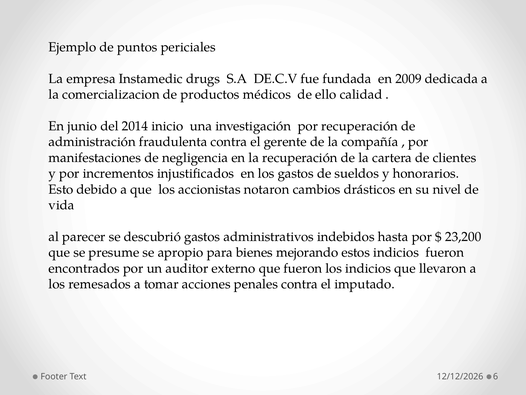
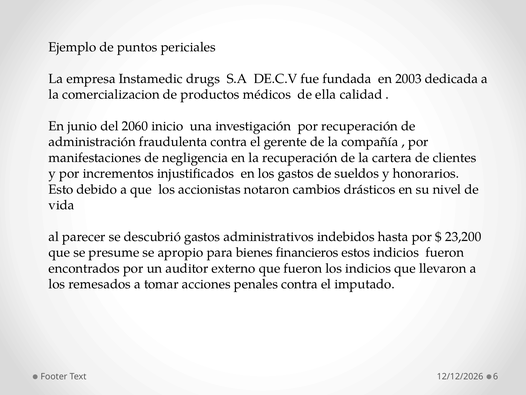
2009: 2009 -> 2003 (409, 79)
ello: ello -> ella (326, 94)
2014: 2014 -> 2060 (135, 126)
mejorando: mejorando -> financieros (307, 252)
